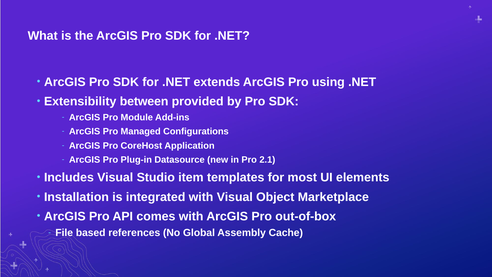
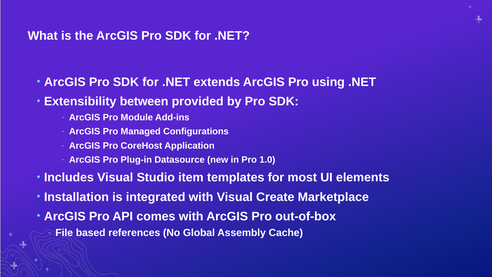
2.1: 2.1 -> 1.0 (267, 160)
Object: Object -> Create (275, 197)
